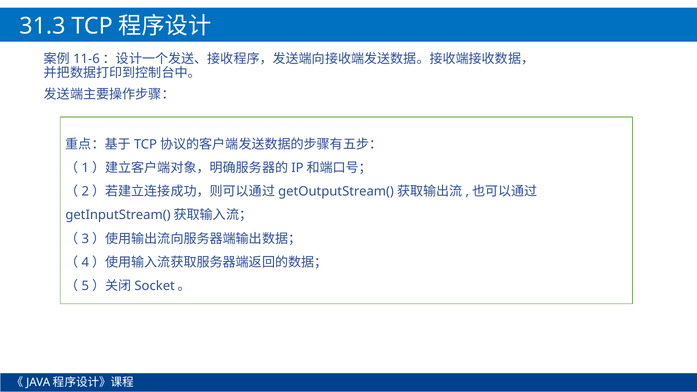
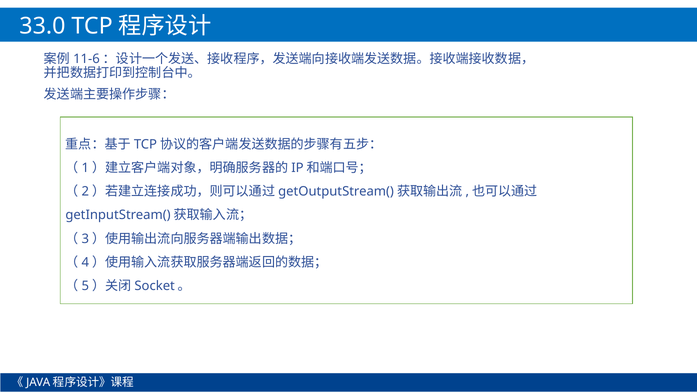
31.3: 31.3 -> 33.0 (42, 26)
